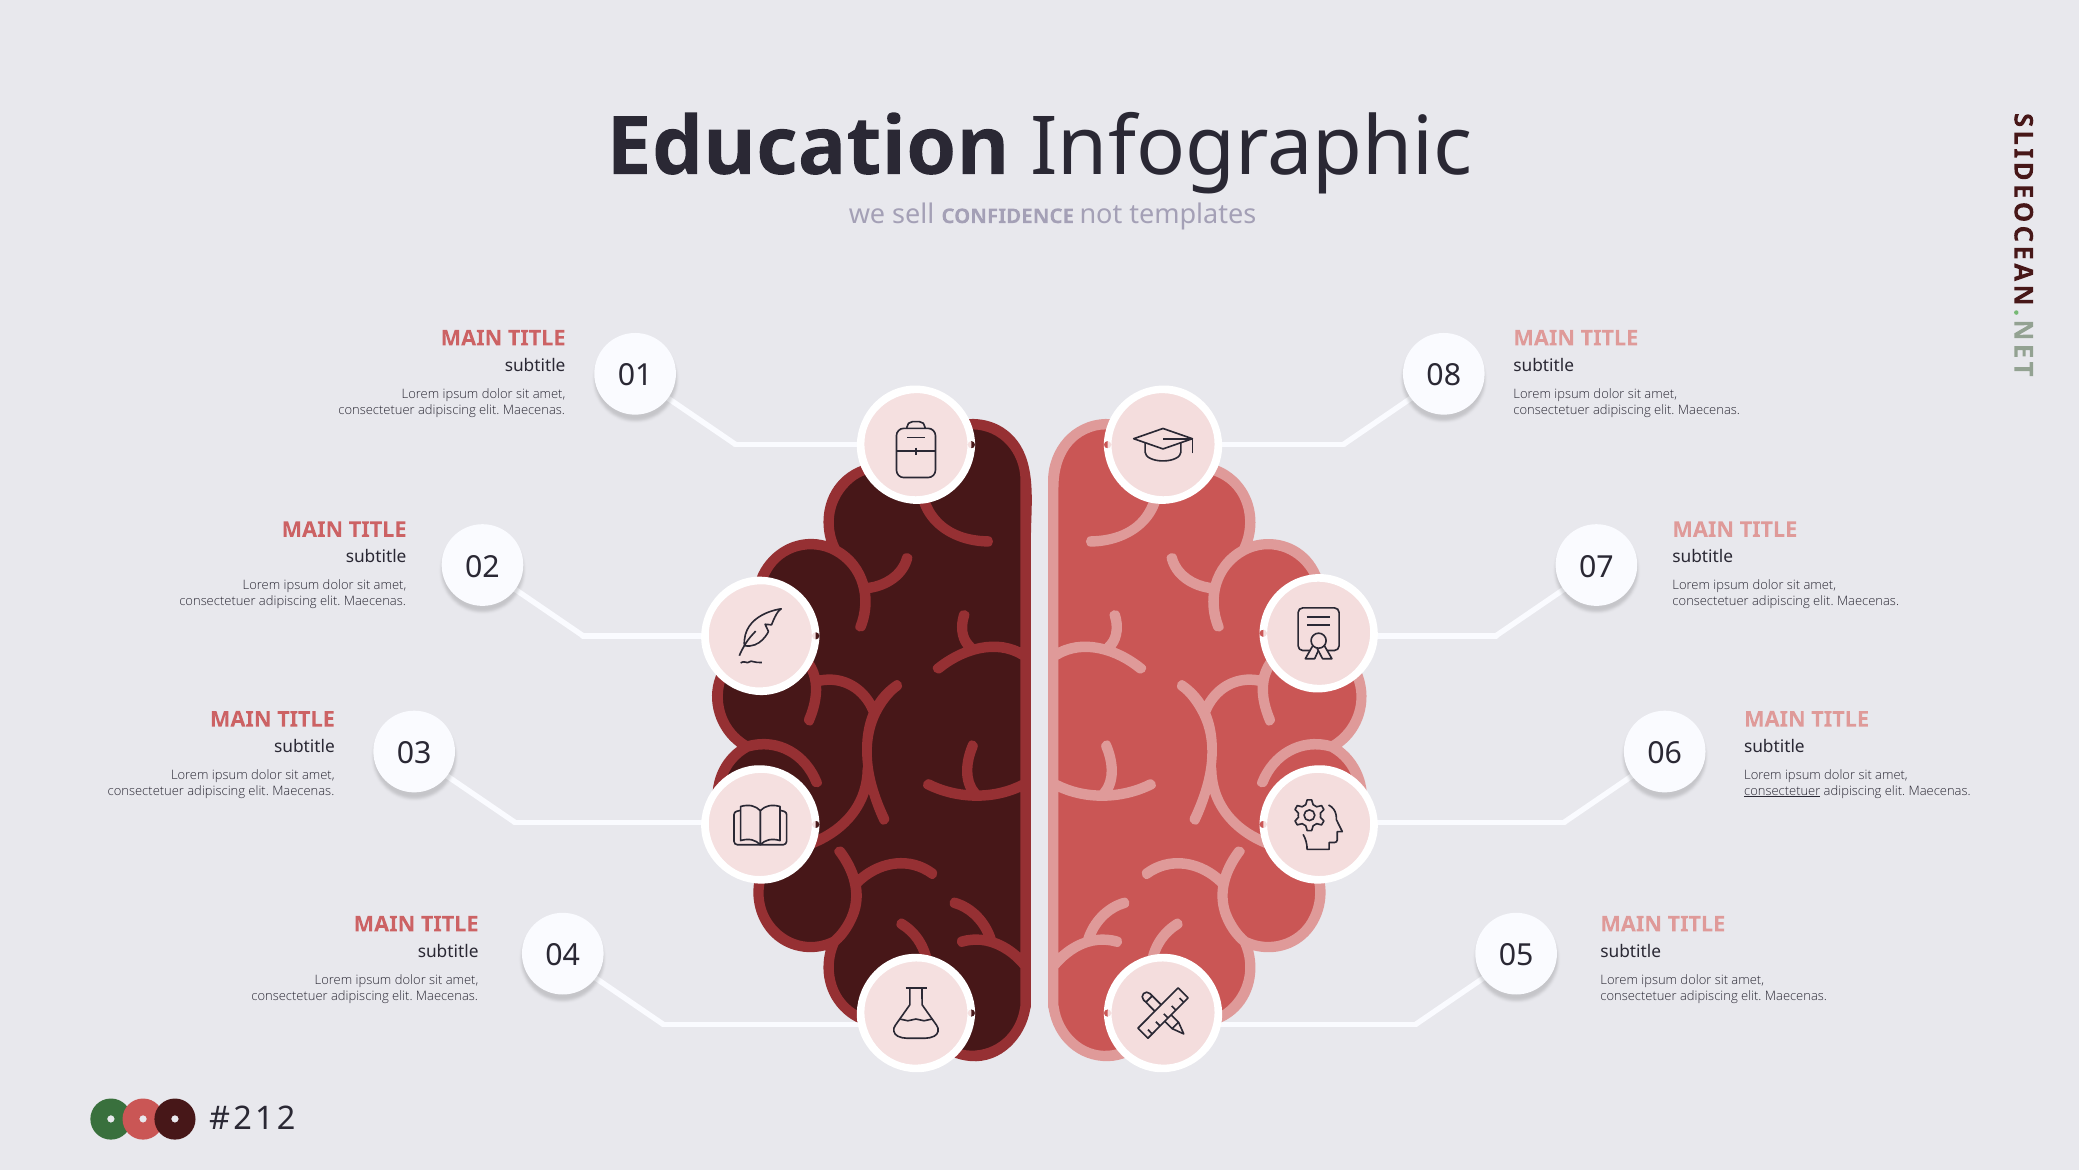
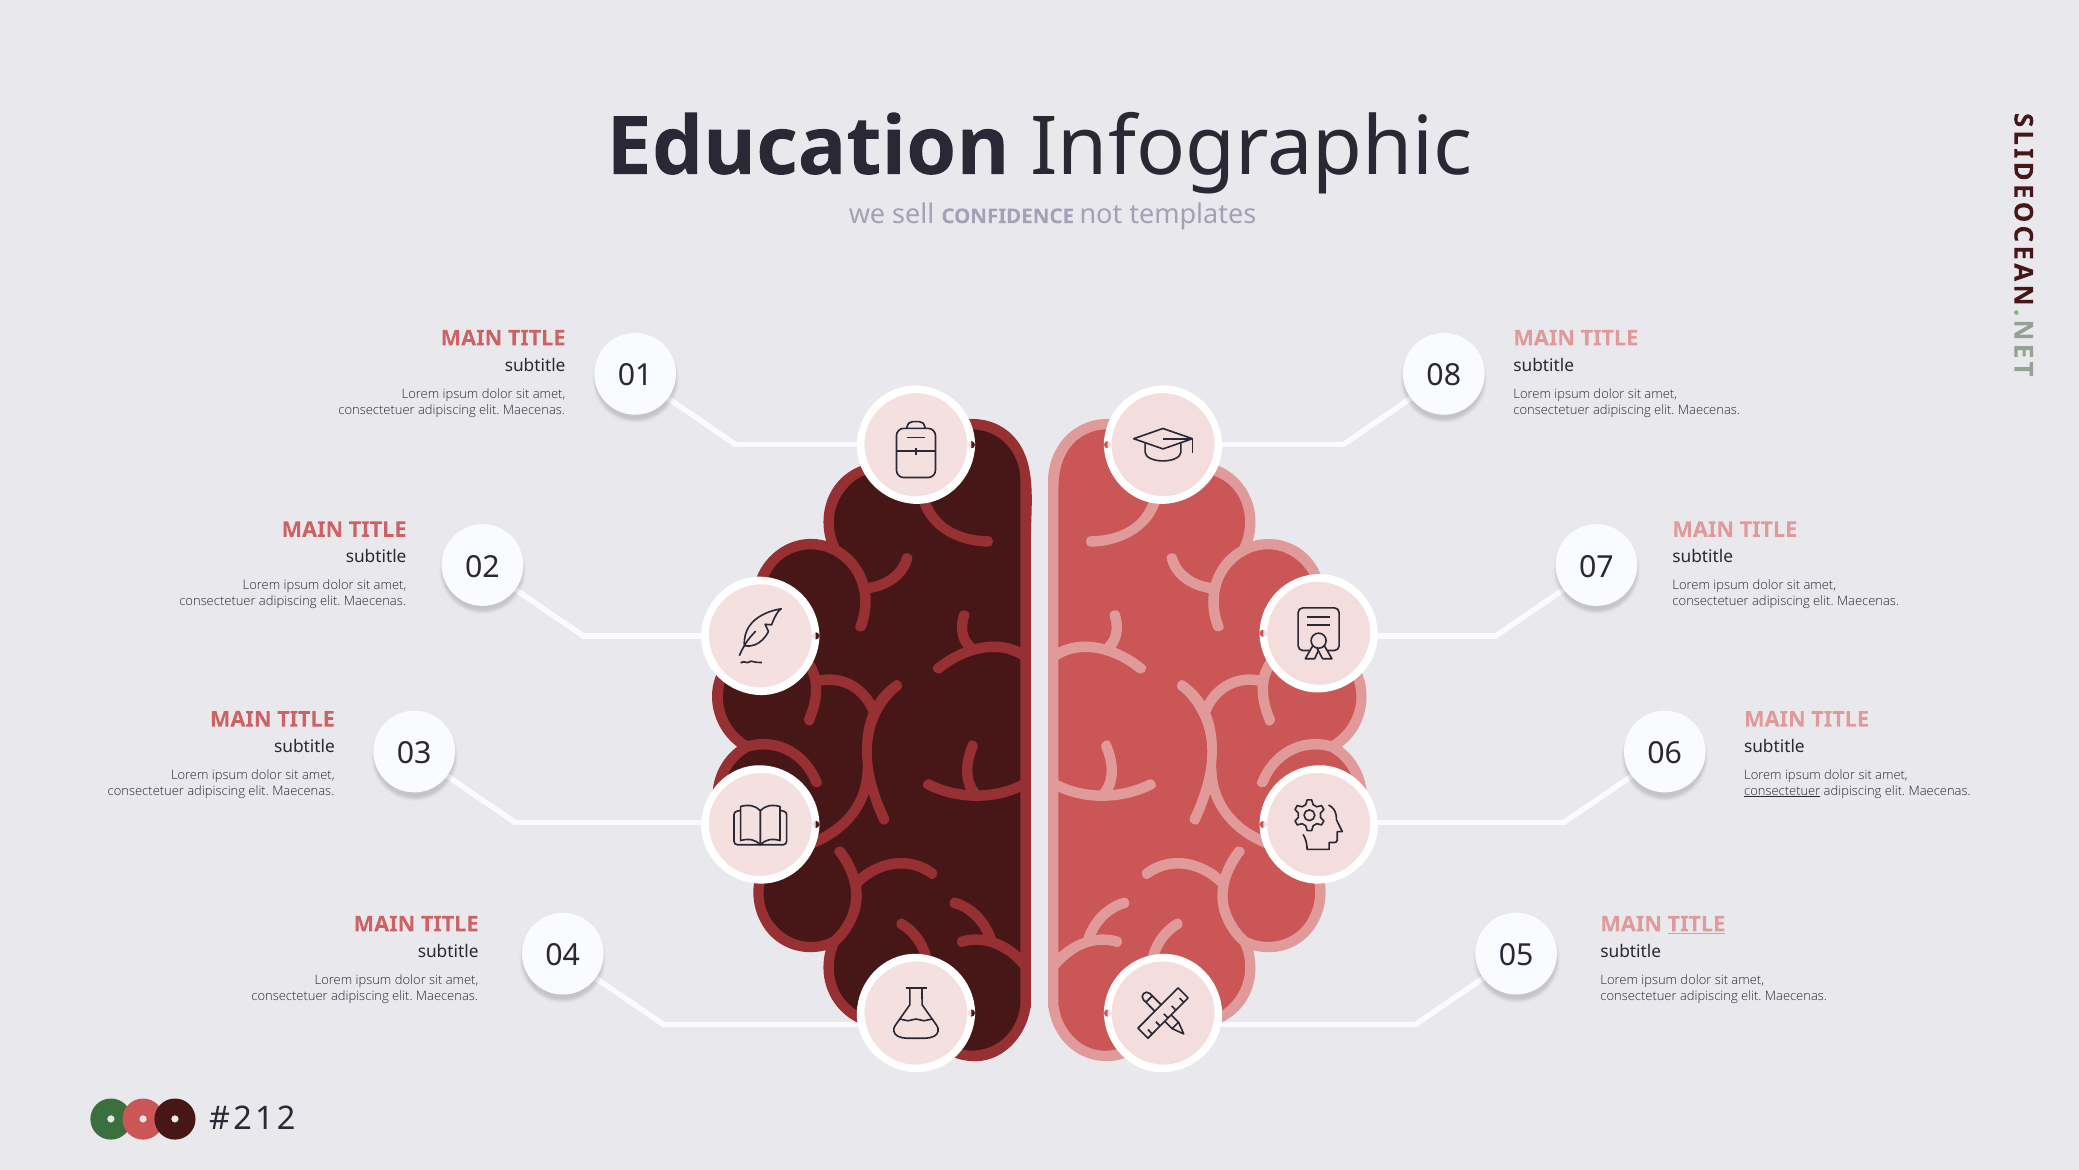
TITLE underline: none -> present (1696, 924)
